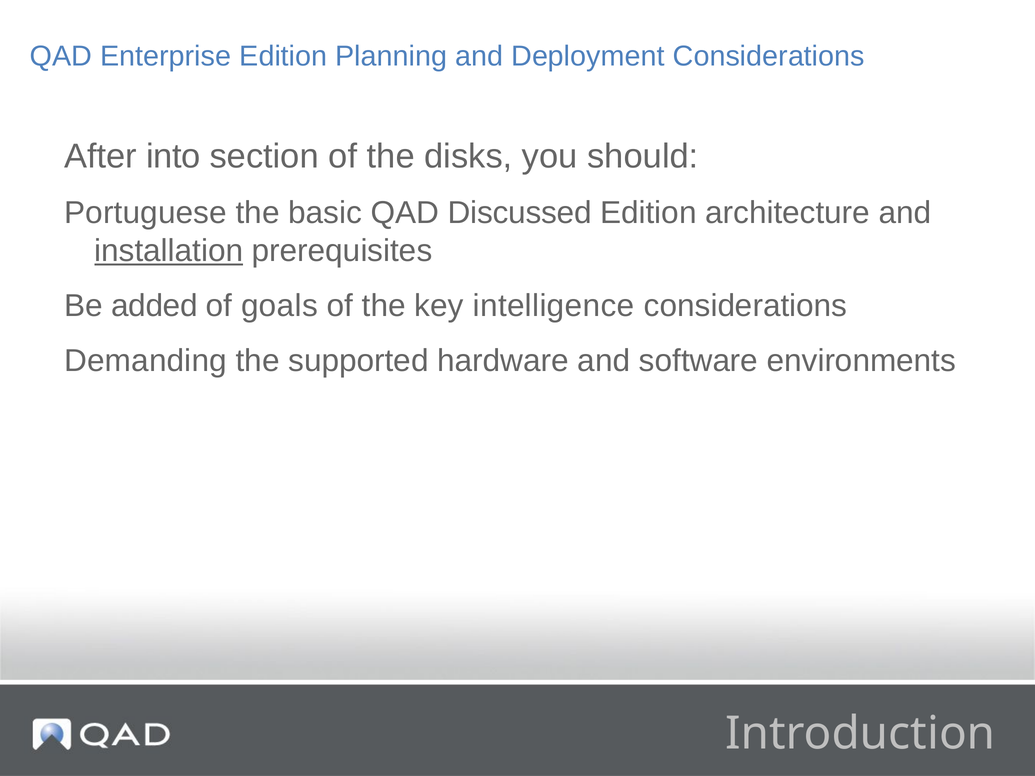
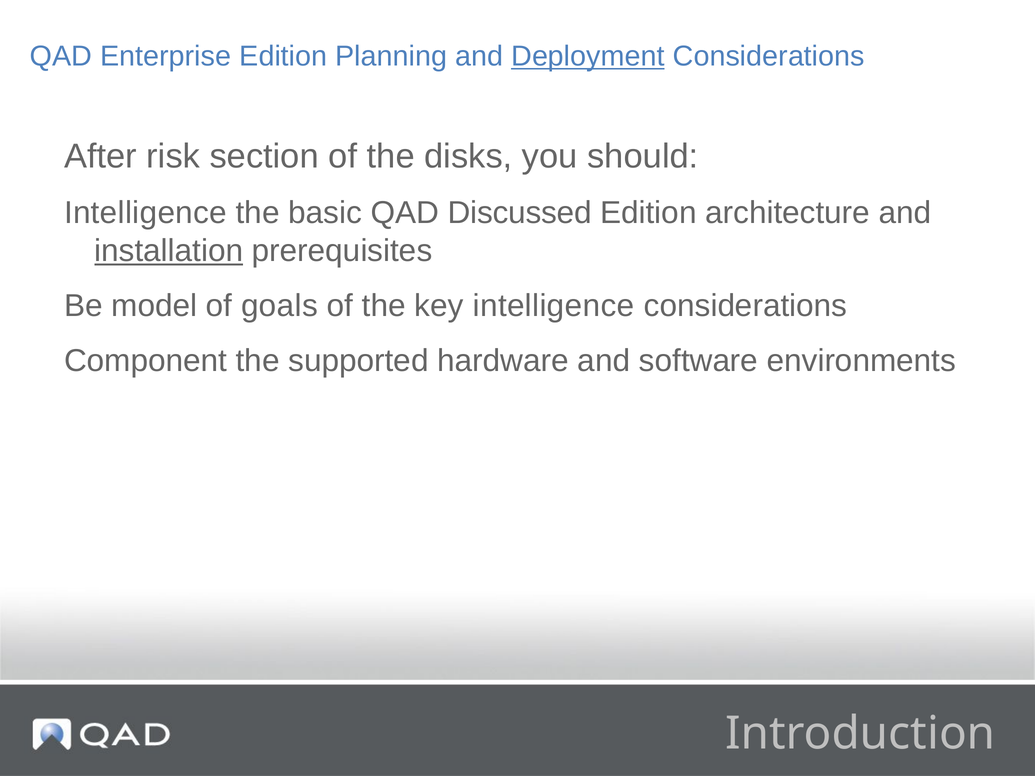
Deployment underline: none -> present (588, 56)
into: into -> risk (173, 156)
Portuguese: Portuguese -> Intelligence (145, 213)
added: added -> model (154, 306)
Demanding: Demanding -> Component (146, 361)
